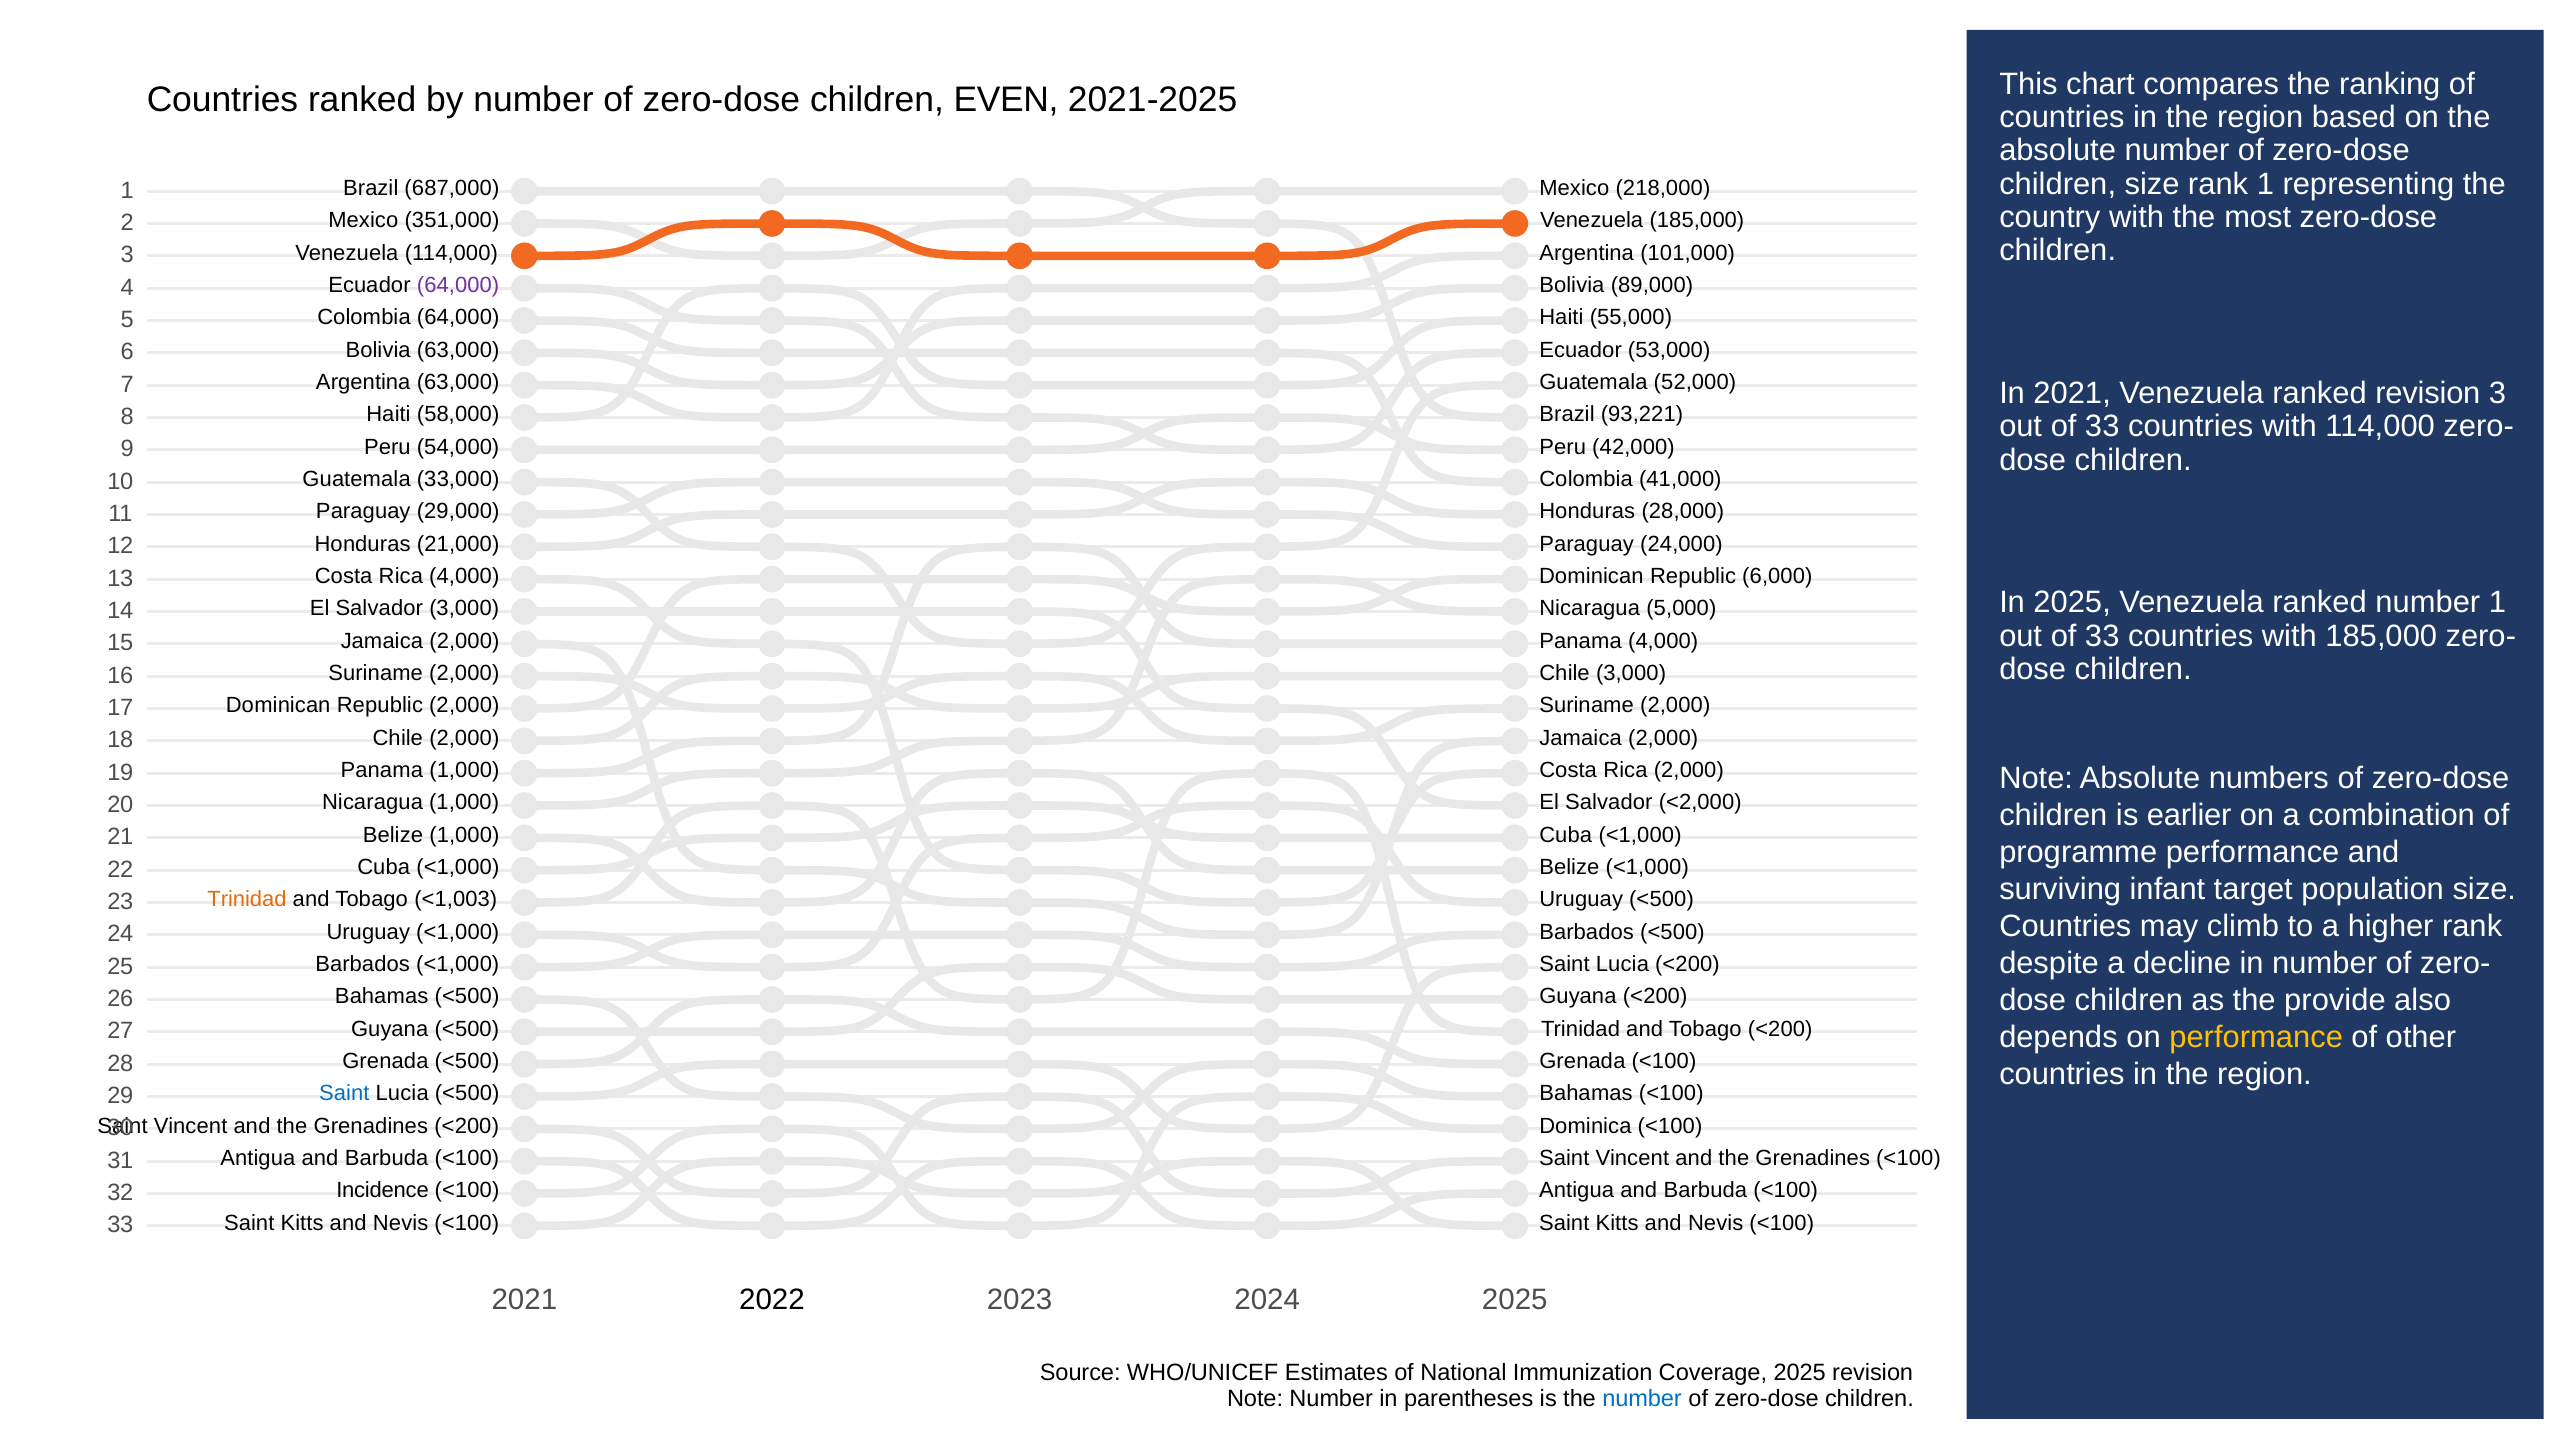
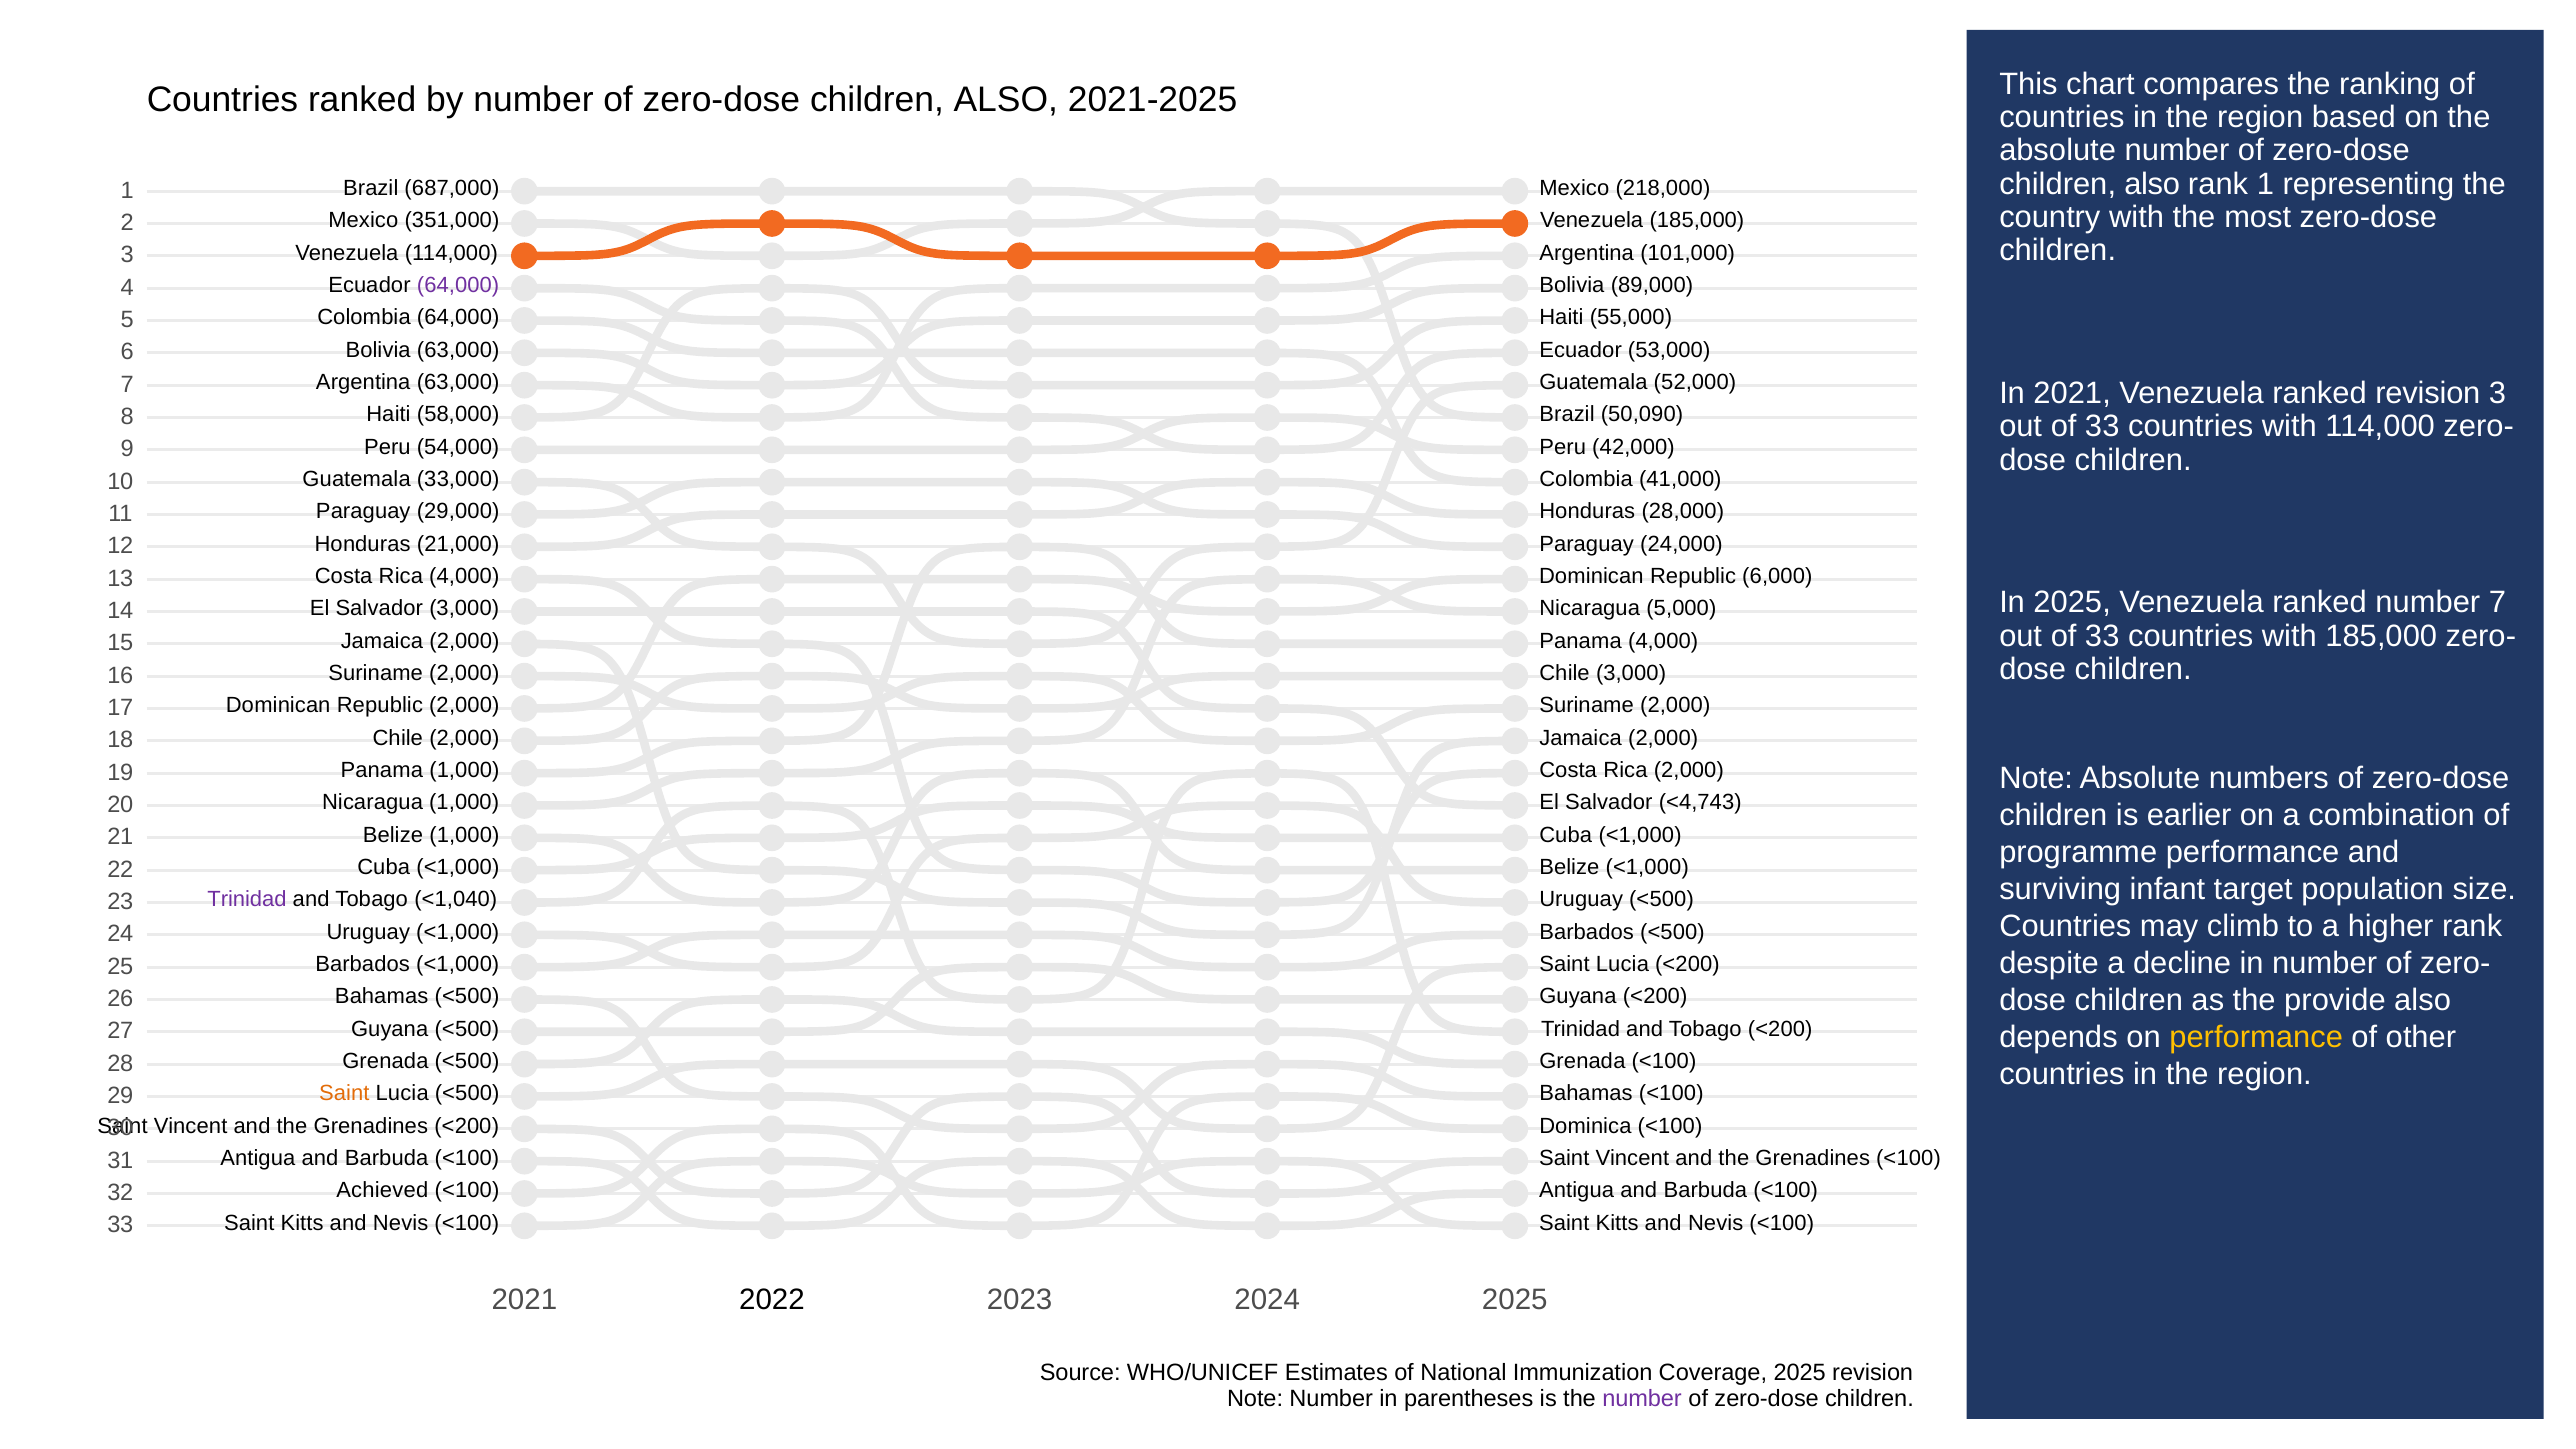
EVEN: EVEN -> ALSO (1006, 100)
size: size -> also (2152, 184)
93,221: 93,221 -> 50,090 (1642, 415)
number 1: 1 -> 7 (2497, 603)
<2,000: <2,000 -> <4,743 (1700, 803)
Trinidad colour: orange -> purple (247, 899)
<1,003: <1,003 -> <1,040 (456, 899)
Saint colour: blue -> orange (344, 1094)
Incidence: Incidence -> Achieved (382, 1190)
number colour: blue -> purple (1642, 1398)
